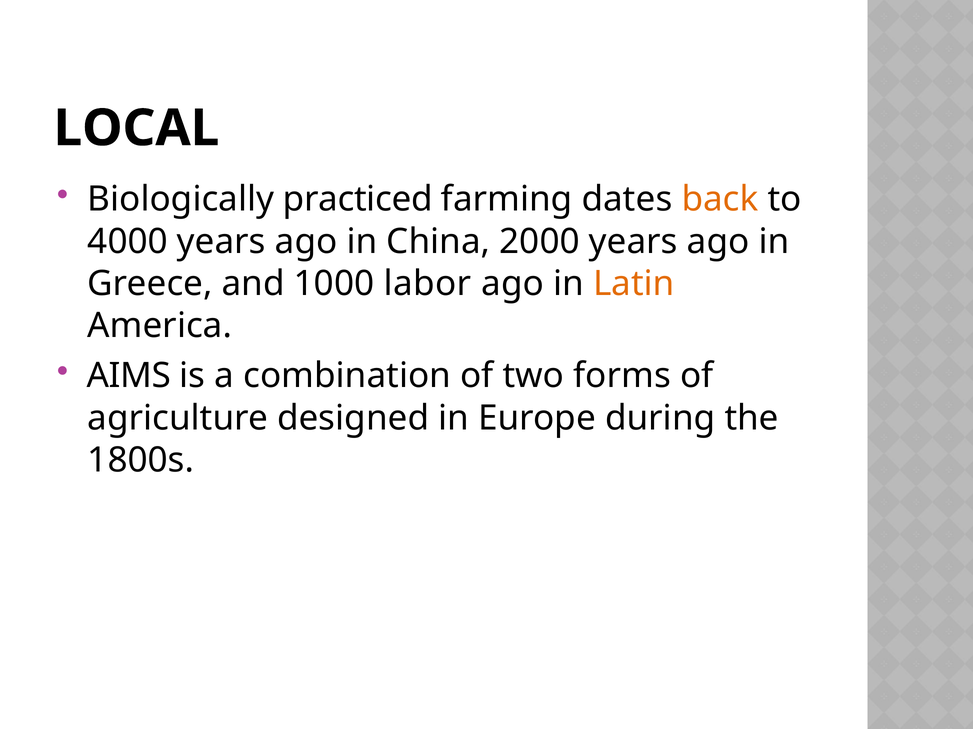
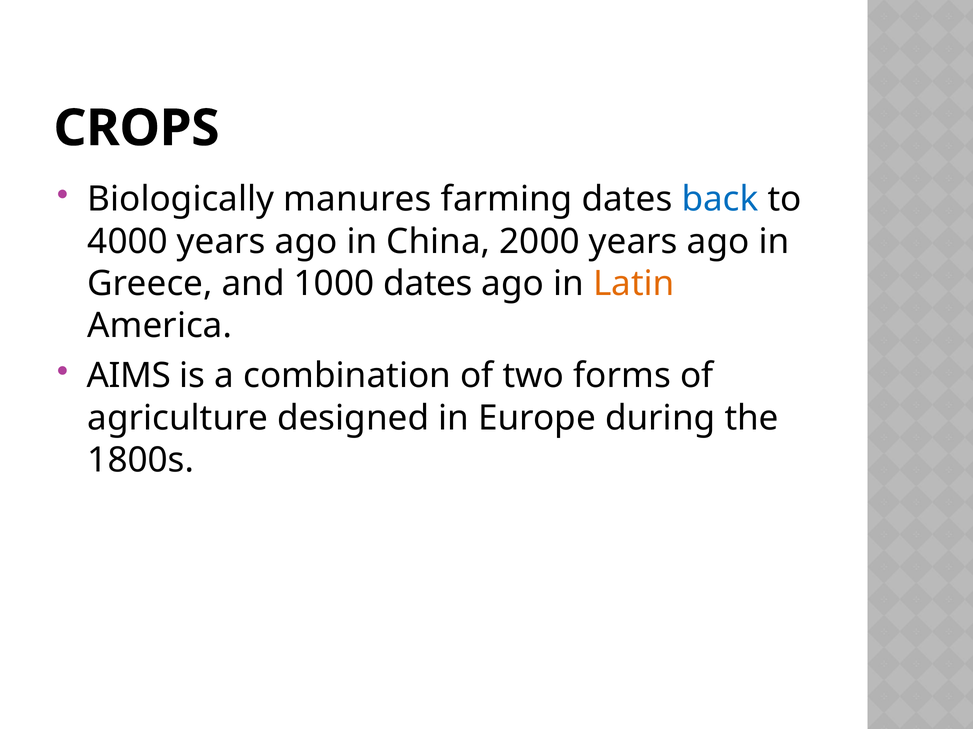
LOCAL: LOCAL -> CROPS (137, 128)
practiced: practiced -> manures (357, 200)
back colour: orange -> blue (720, 200)
1000 labor: labor -> dates (428, 284)
